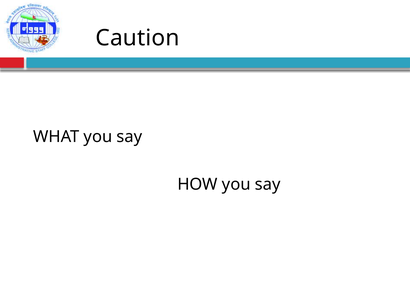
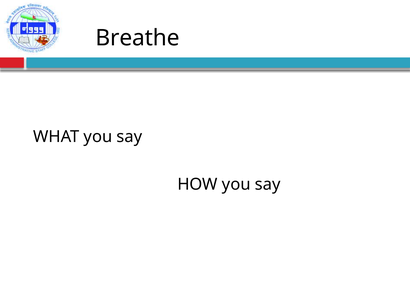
Caution: Caution -> Breathe (138, 38)
